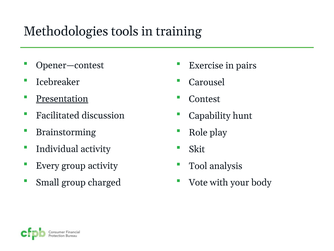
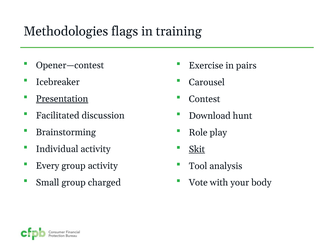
tools: tools -> flags (125, 31)
Capability: Capability -> Download (210, 116)
Skit underline: none -> present (197, 149)
